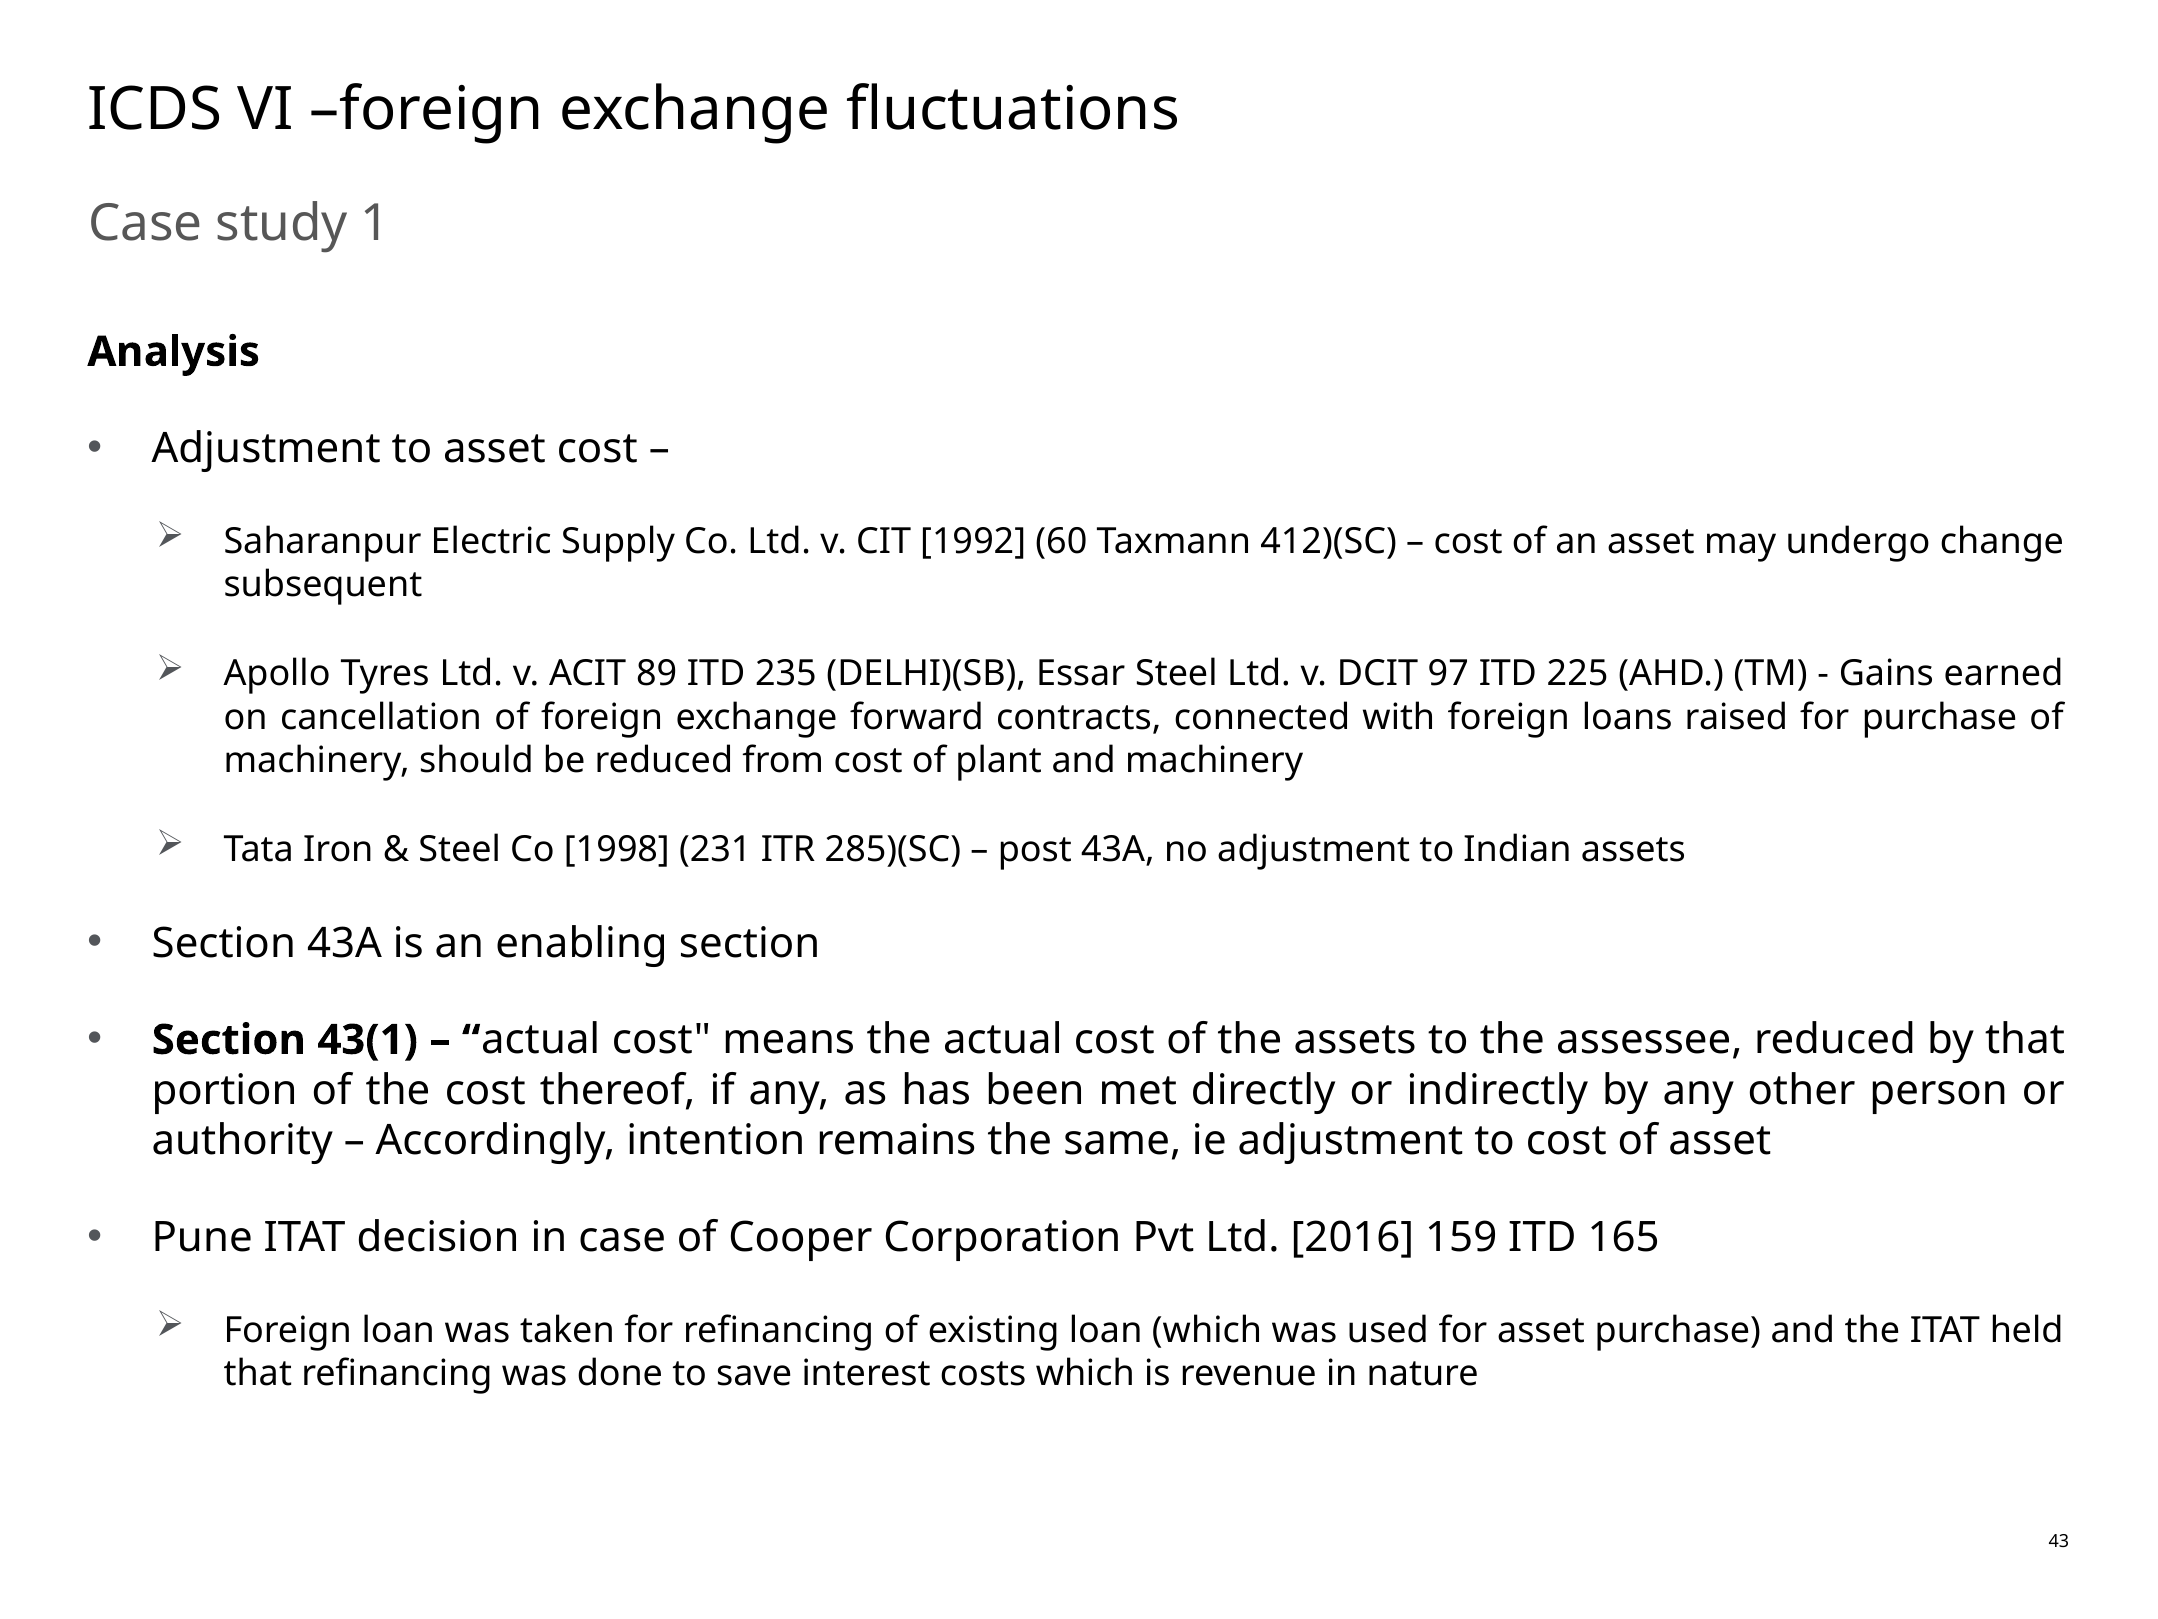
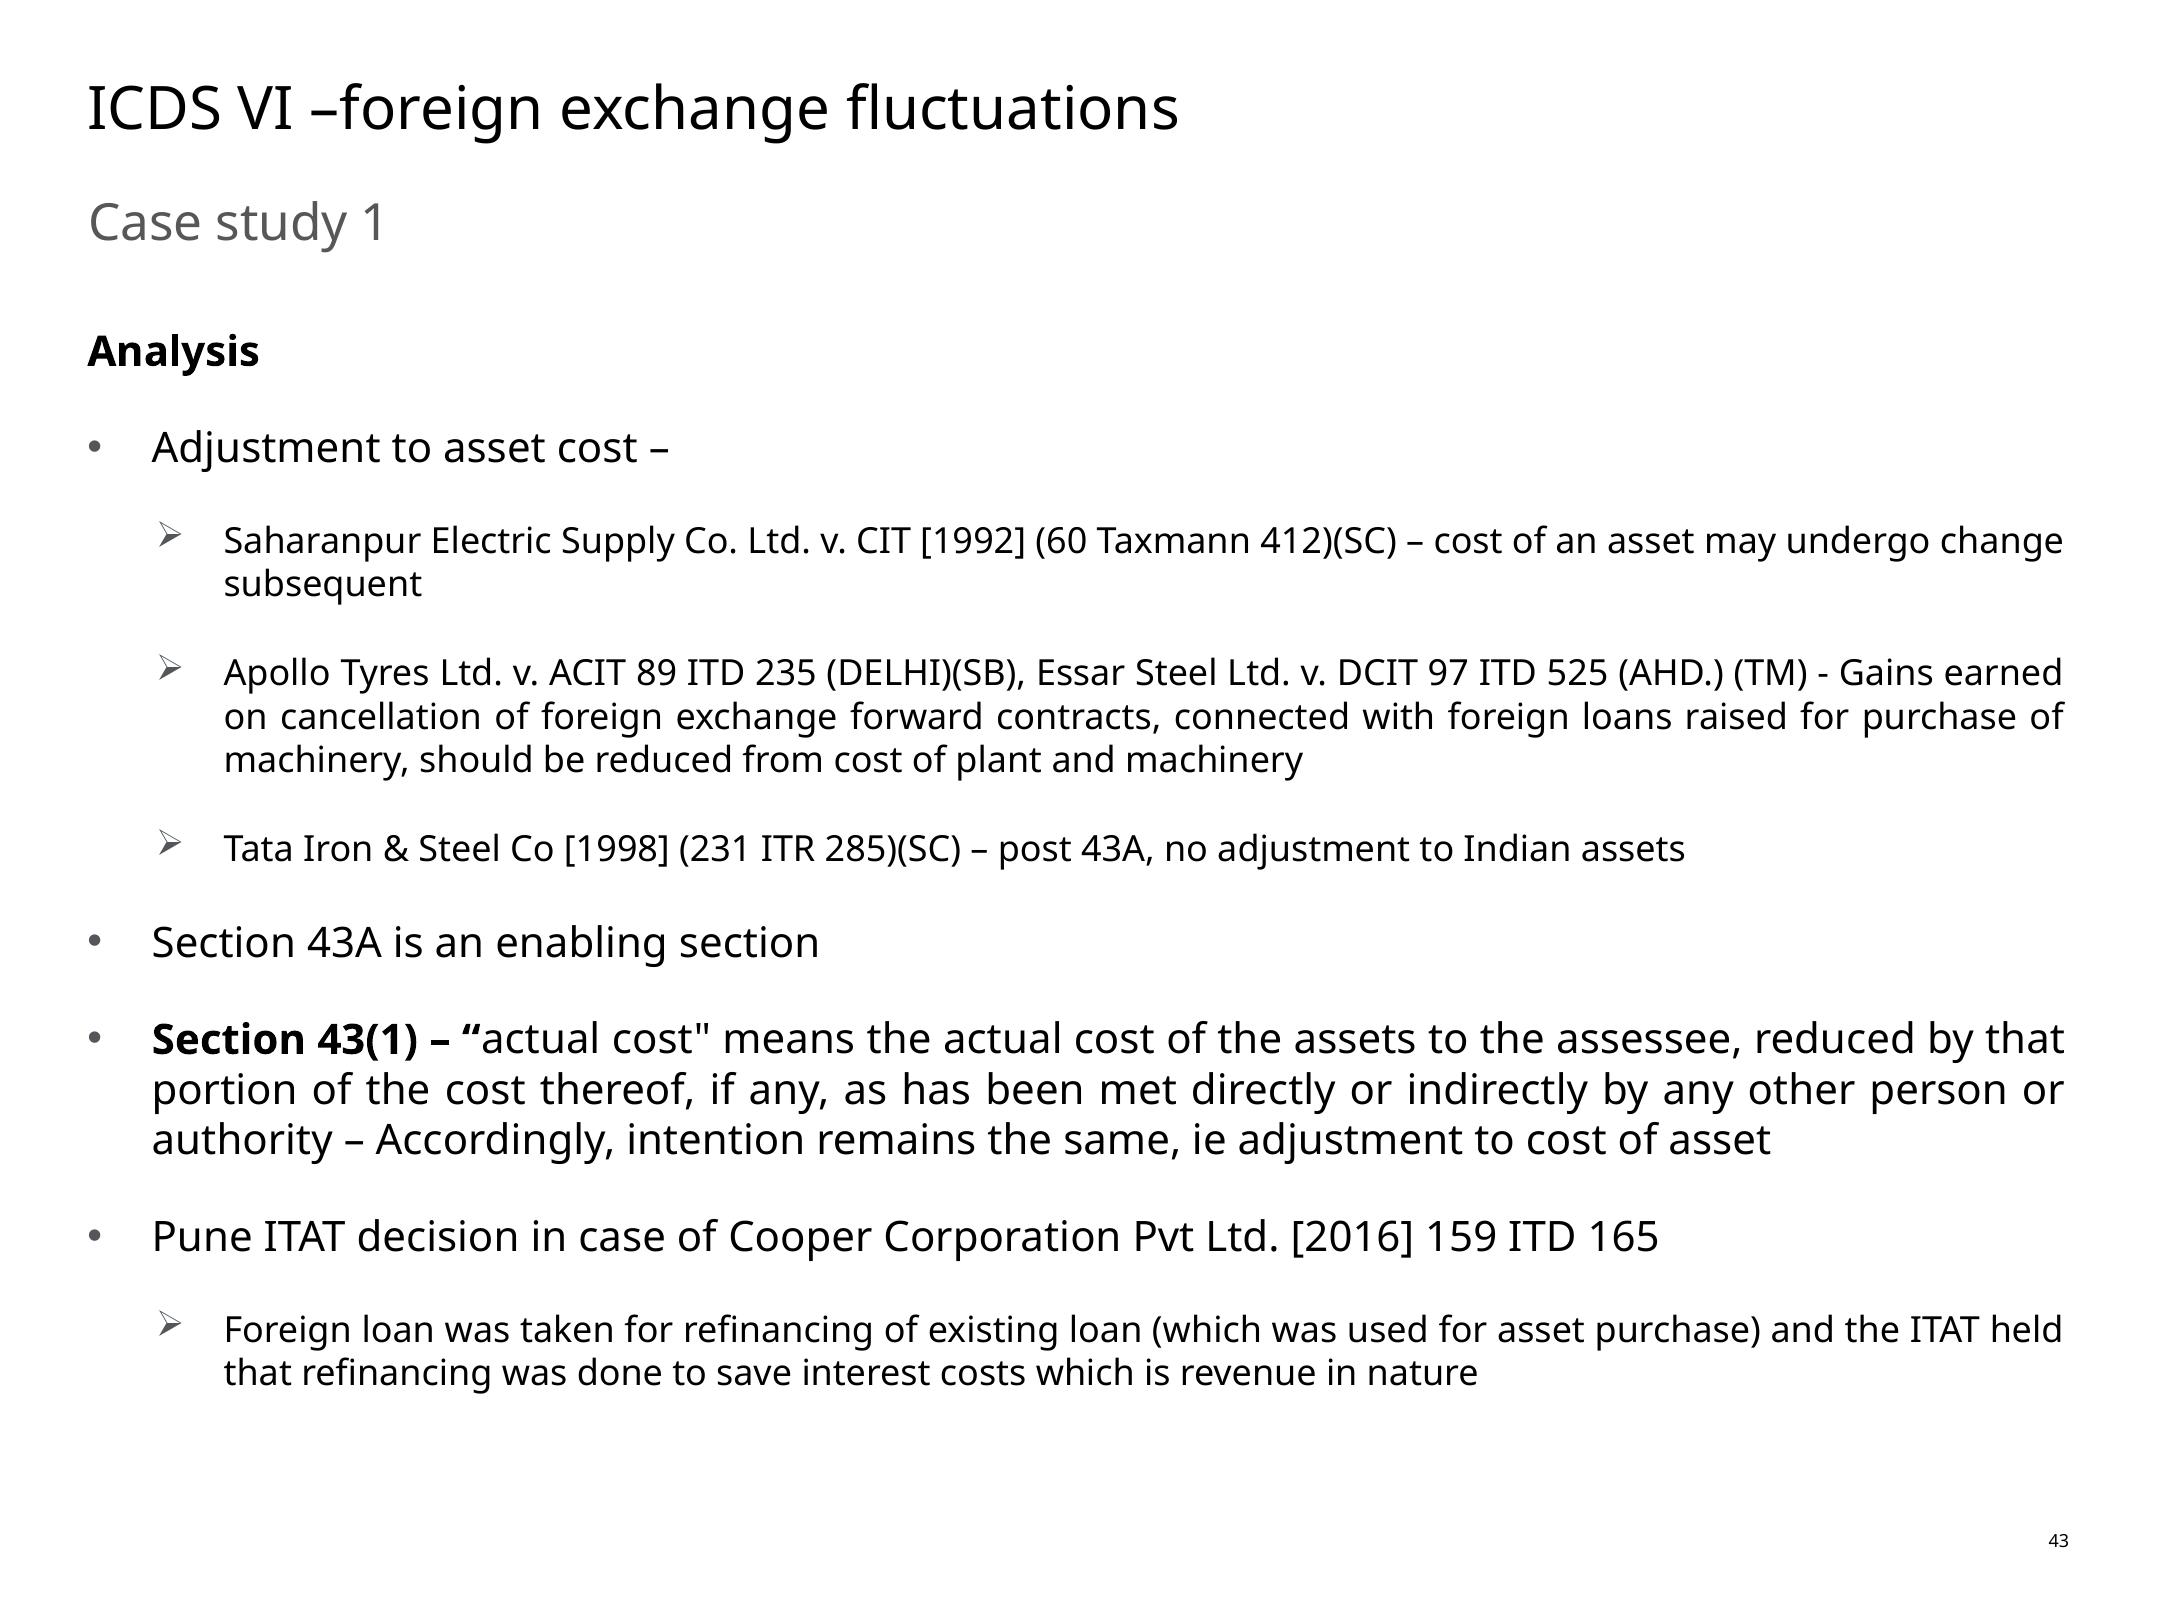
225: 225 -> 525 (1578, 674)
